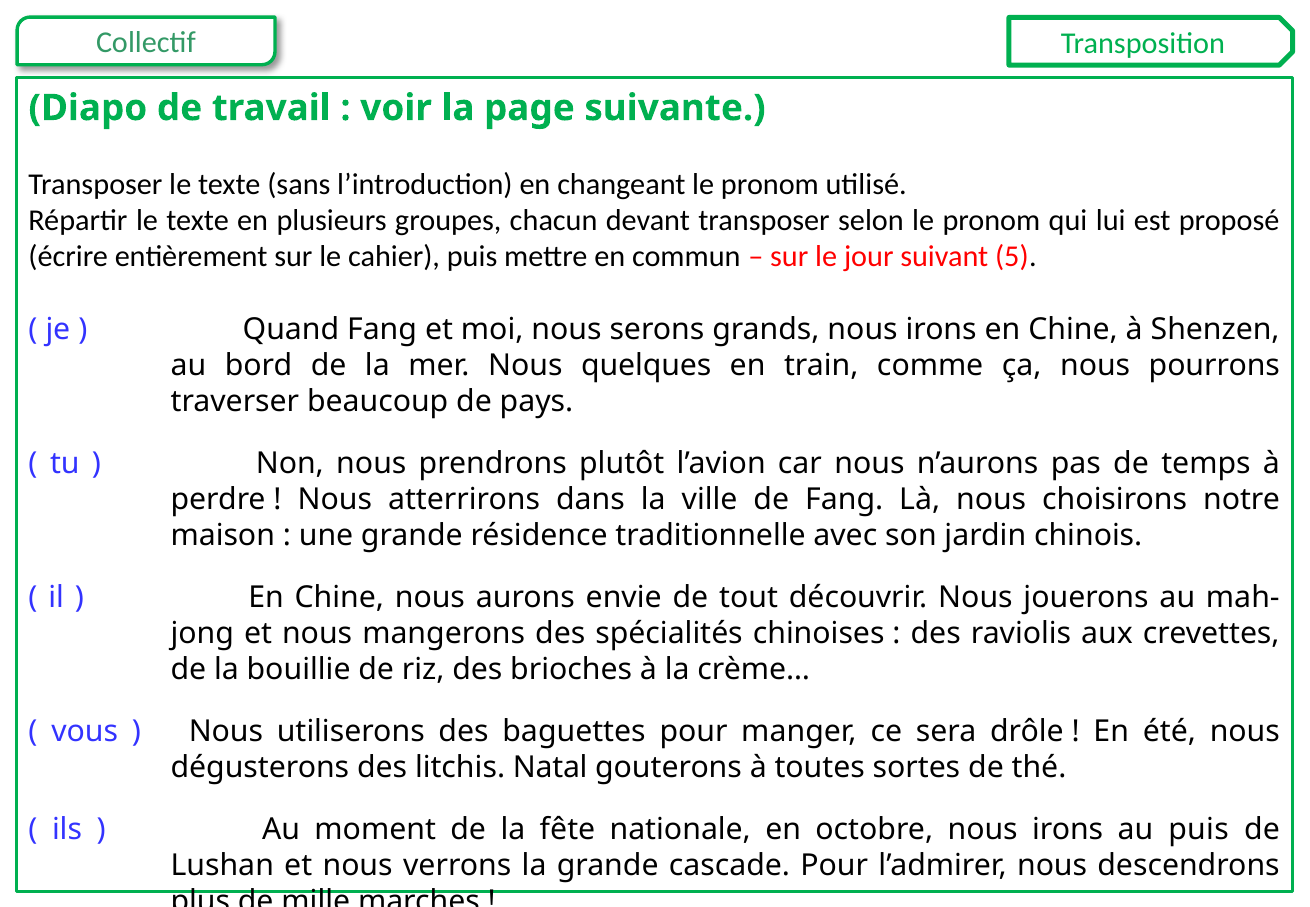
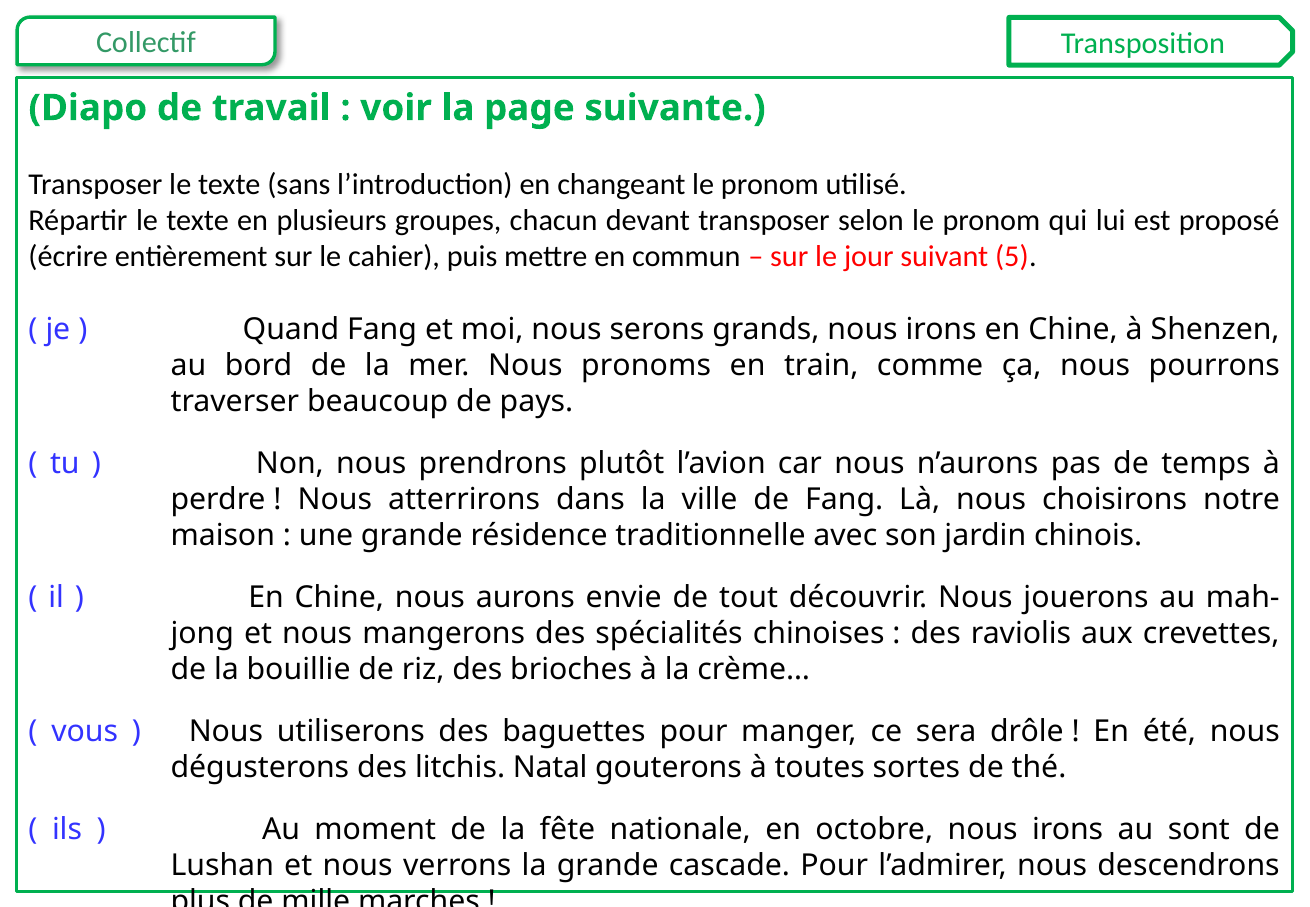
quelques: quelques -> pronoms (646, 366)
au puis: puis -> sont (1199, 829)
